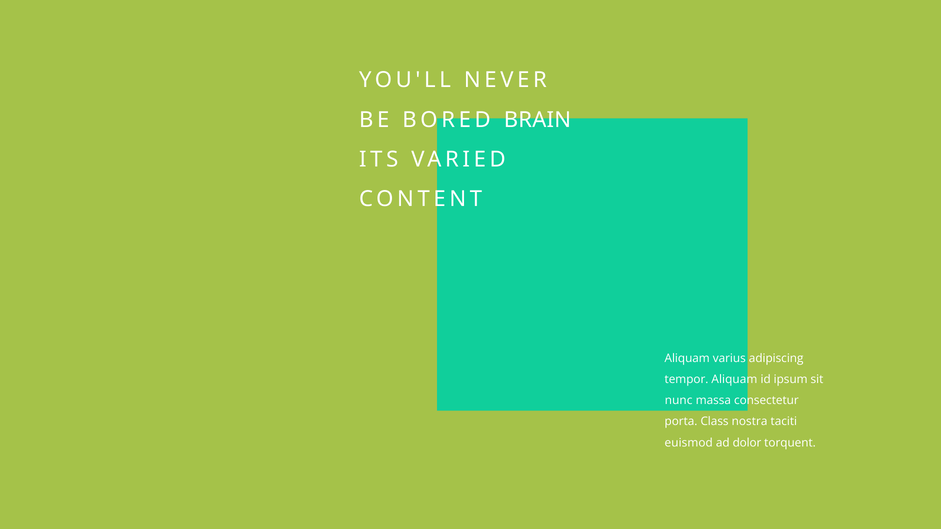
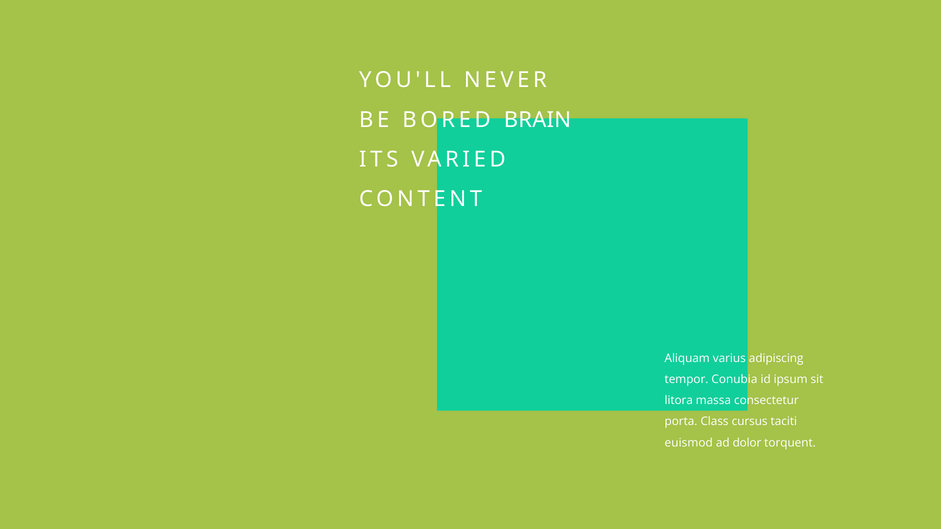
tempor Aliquam: Aliquam -> Conubia (734, 380)
nunc: nunc -> litora (679, 401)
nostra: nostra -> cursus (750, 422)
